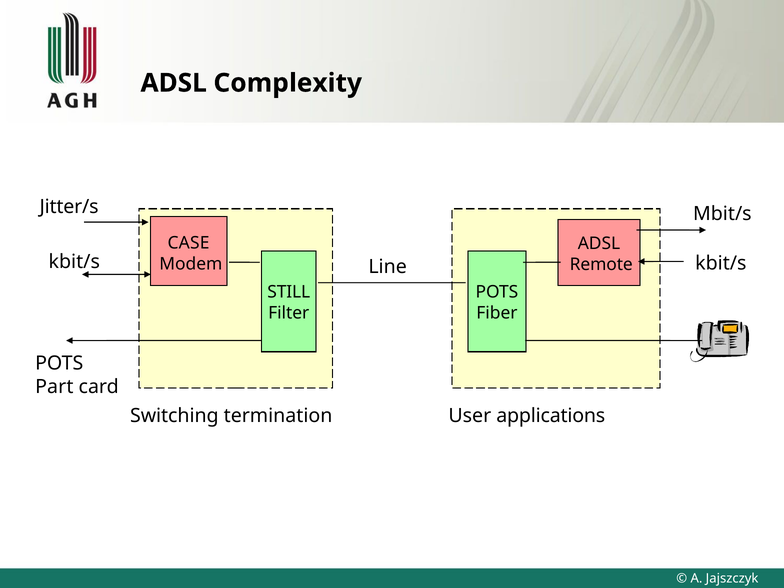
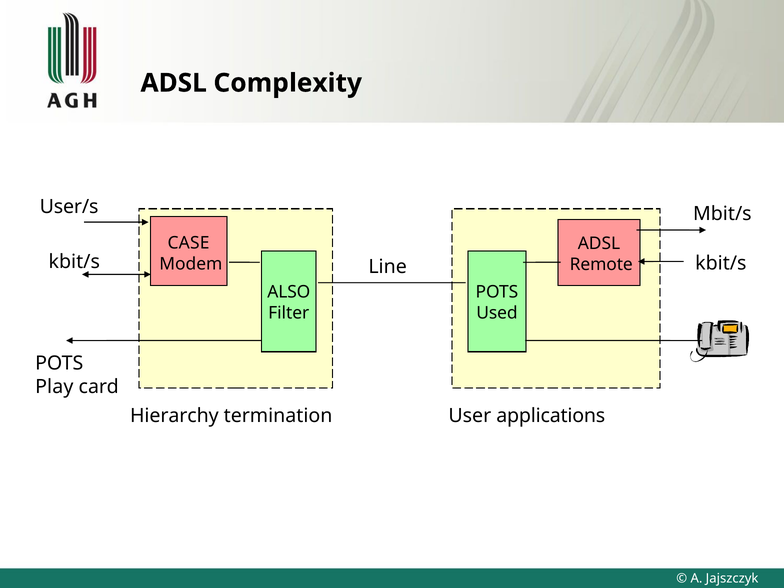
Jitter/s: Jitter/s -> User/s (69, 207)
STILL: STILL -> ALSO (289, 292)
Fiber: Fiber -> Used (497, 313)
Part: Part -> Play (54, 387)
Switching: Switching -> Hierarchy (174, 416)
